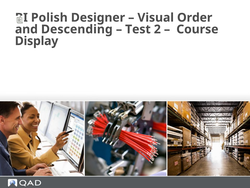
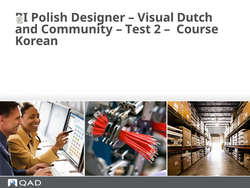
Order: Order -> Dutch (195, 18)
Descending: Descending -> Community (77, 29)
Display: Display -> Korean (37, 41)
